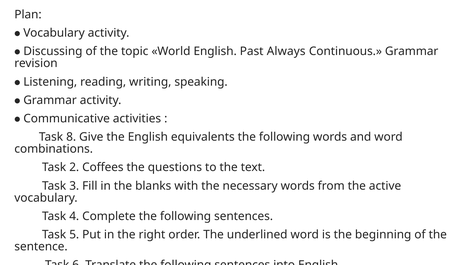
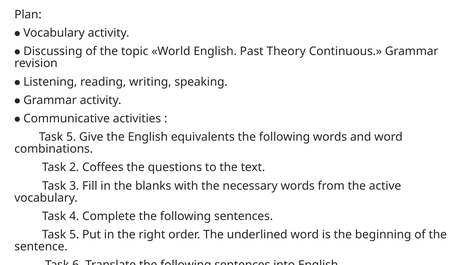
Always: Always -> Theory (286, 51)
8: 8 -> 5 (71, 137)
